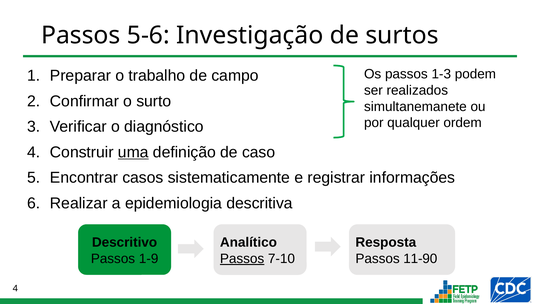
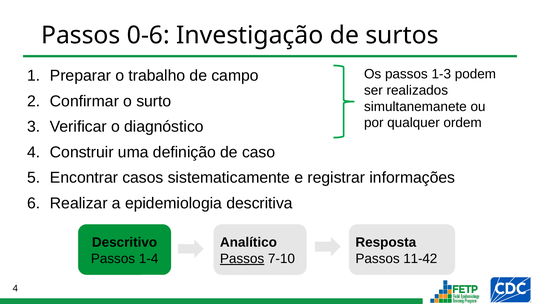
5-6: 5-6 -> 0-6 (148, 35)
uma underline: present -> none (133, 152)
1-9: 1-9 -> 1-4 (149, 258)
11-90: 11-90 -> 11-42 (420, 258)
